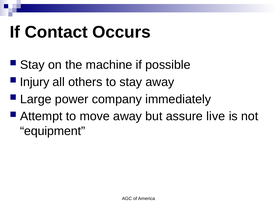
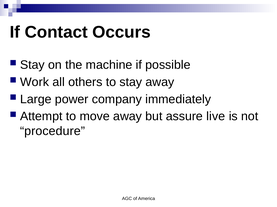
Injury: Injury -> Work (35, 82)
equipment: equipment -> procedure (53, 132)
